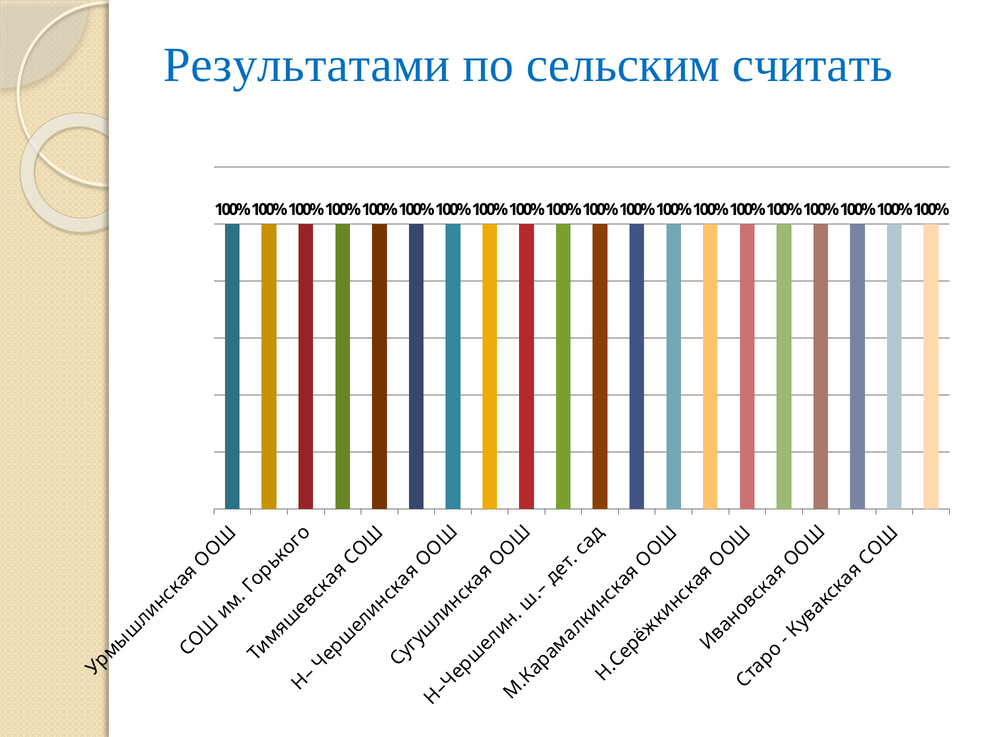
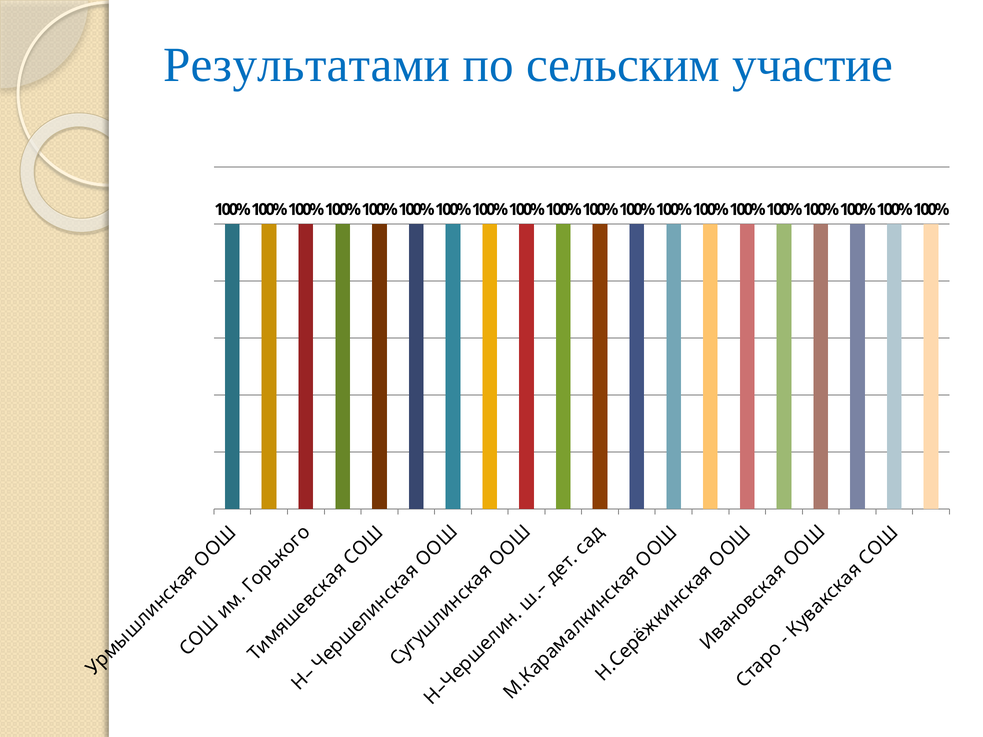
считать: считать -> участие (813, 65)
